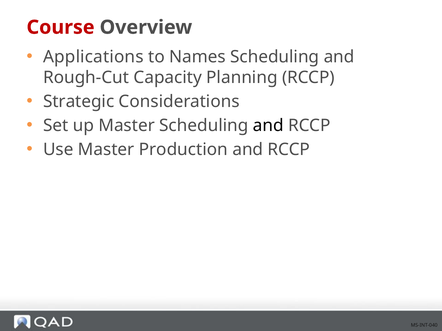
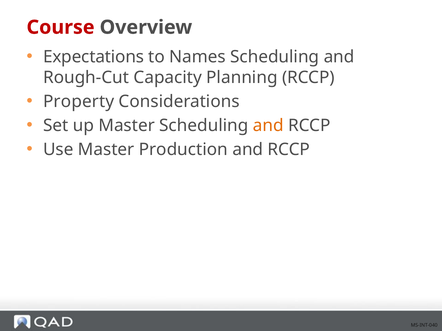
Applications: Applications -> Expectations (94, 57)
Strategic: Strategic -> Property (79, 102)
and colour: black -> orange (268, 126)
